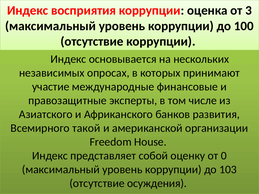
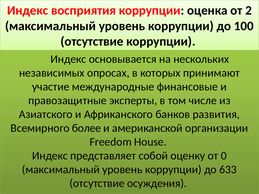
3: 3 -> 2 (249, 10)
такой: такой -> более (86, 128)
103: 103 -> 633 (228, 170)
